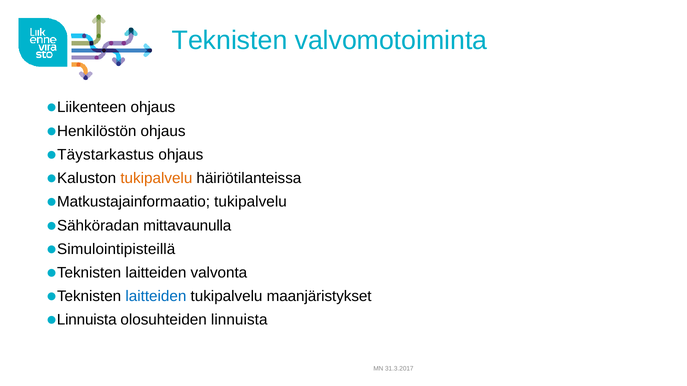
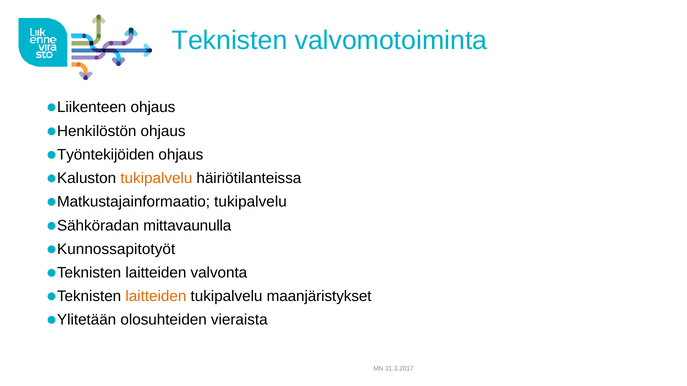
Täystarkastus: Täystarkastus -> Työntekijöiden (106, 155)
Simulointipisteillä: Simulointipisteillä -> Kunnossapitotyöt (116, 249)
laitteiden colour: blue -> orange (156, 297)
Linnuista: Linnuista -> Ylitetään (87, 320)
olosuhteiden linnuista: linnuista -> vieraista (239, 320)
